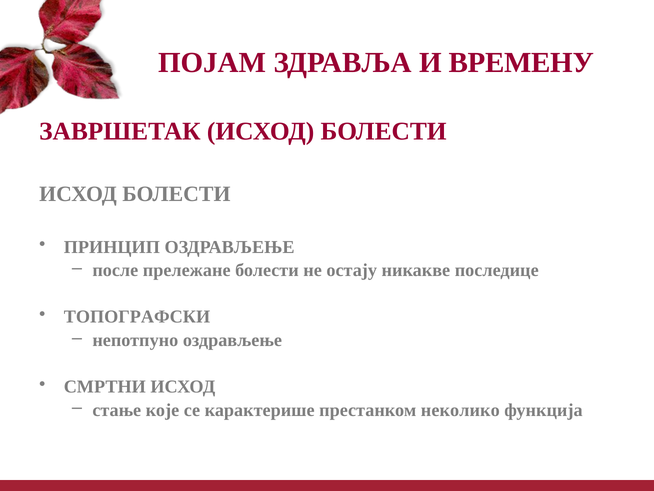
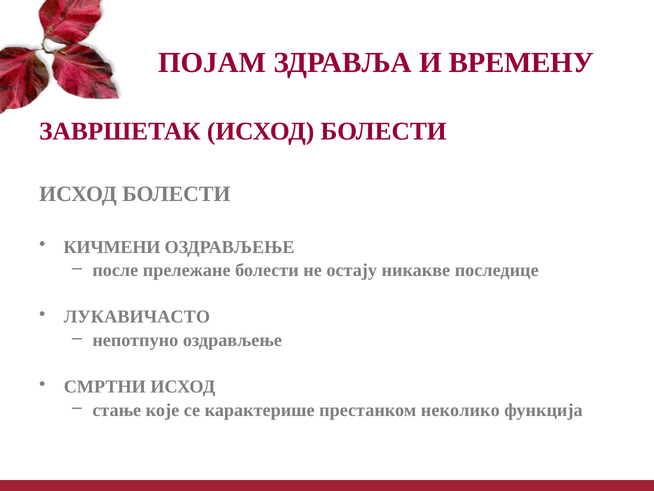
ПРИНЦИП: ПРИНЦИП -> КИЧМЕНИ (112, 247)
ТОПОГРАФСКИ: ТОПОГРАФСКИ -> ЛУКАВИЧАСТО (137, 317)
